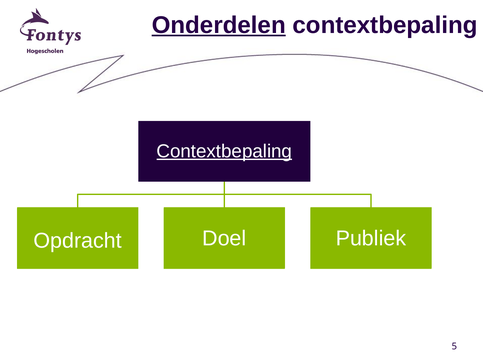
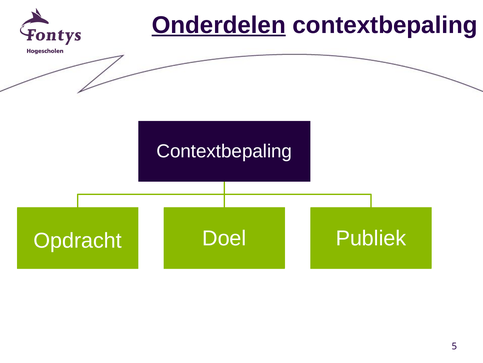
Contextbepaling underline: present -> none (224, 151)
